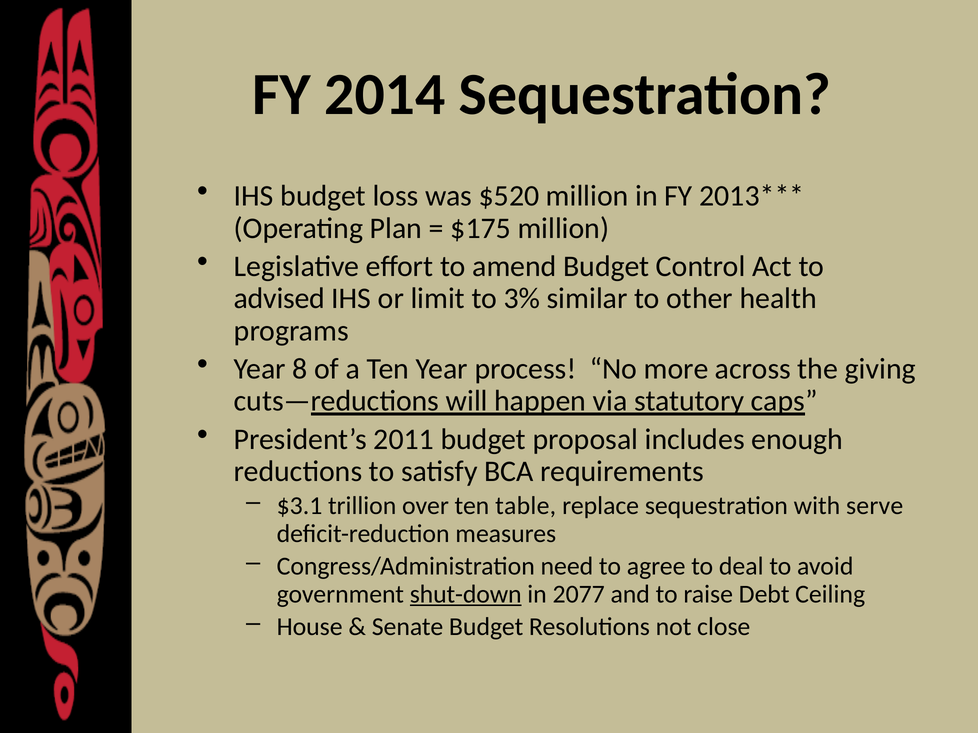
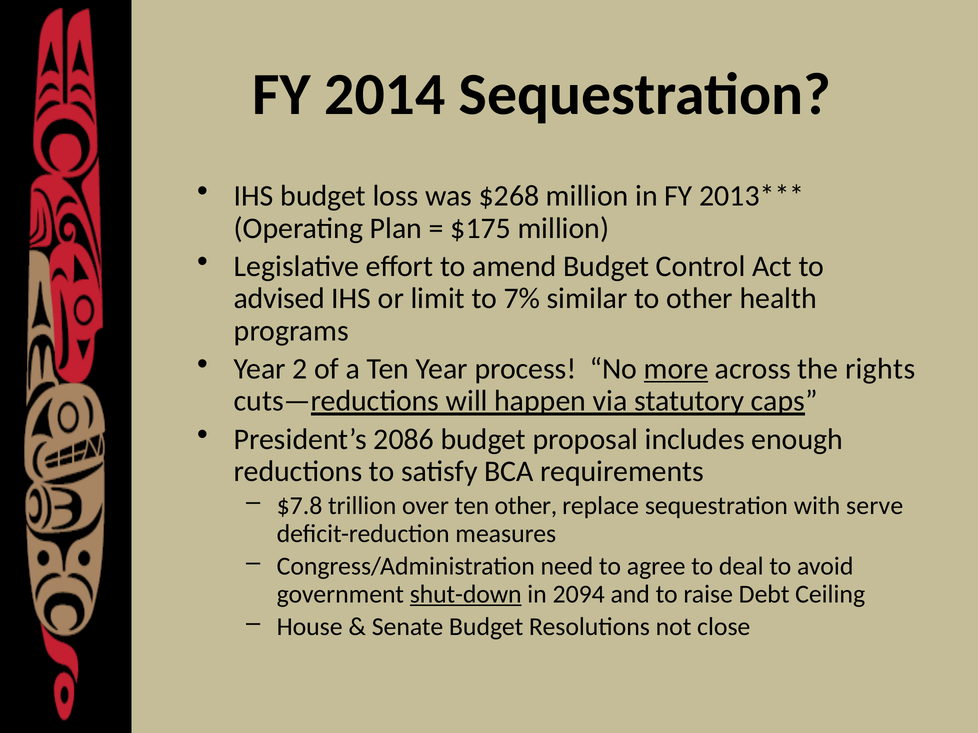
$520: $520 -> $268 (509, 196)
3%: 3% -> 7% (522, 299)
8: 8 -> 2 (300, 369)
more underline: none -> present (676, 369)
giving: giving -> rights (880, 369)
2011: 2011 -> 2086 (404, 439)
$3.1: $3.1 -> $7.8 (300, 506)
ten table: table -> other (526, 506)
2077: 2077 -> 2094 (579, 595)
